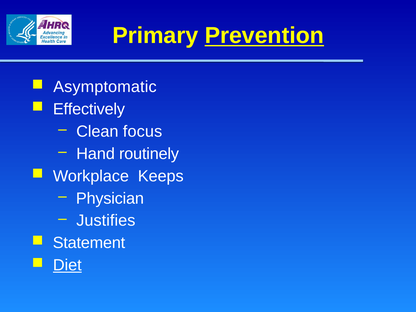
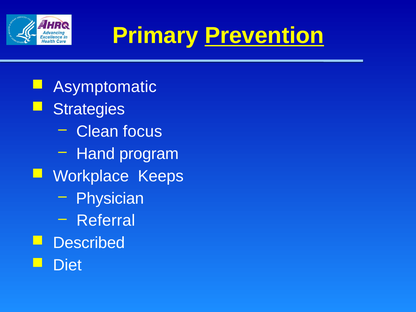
Effectively: Effectively -> Strategies (89, 109)
routinely: routinely -> program (149, 154)
Justifies: Justifies -> Referral (106, 221)
Statement: Statement -> Described (89, 243)
Diet underline: present -> none (67, 265)
